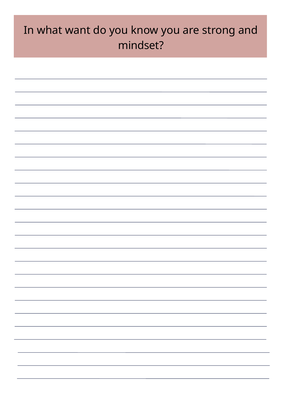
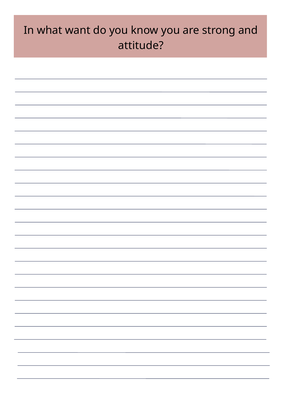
mindset: mindset -> attitude (141, 46)
